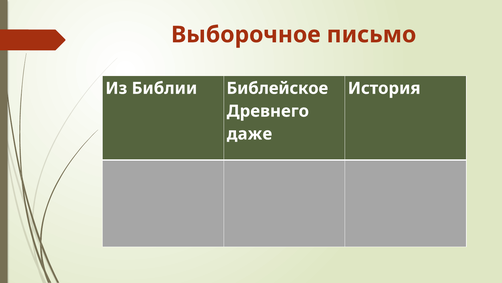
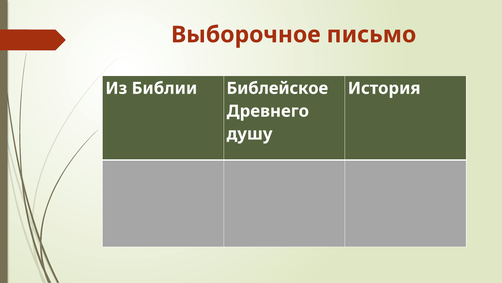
даже: даже -> душу (250, 134)
